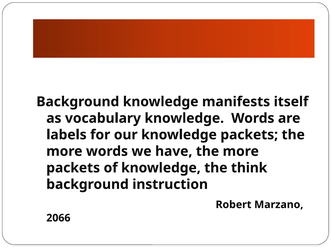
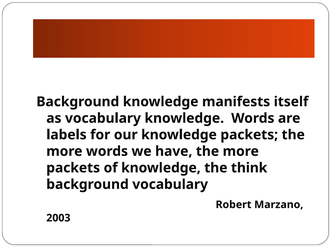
background instruction: instruction -> vocabulary (170, 185)
2066: 2066 -> 2003 (58, 218)
